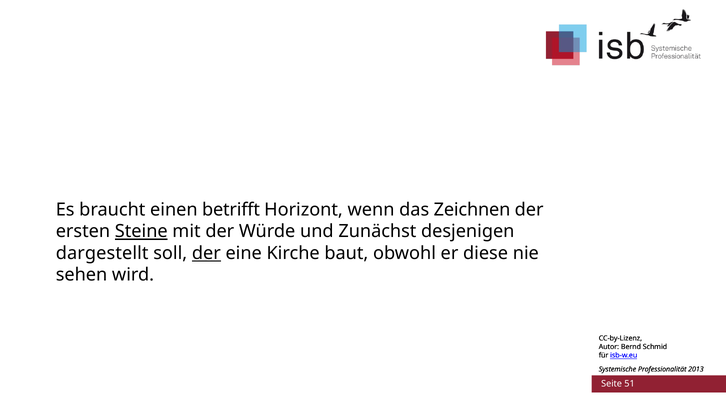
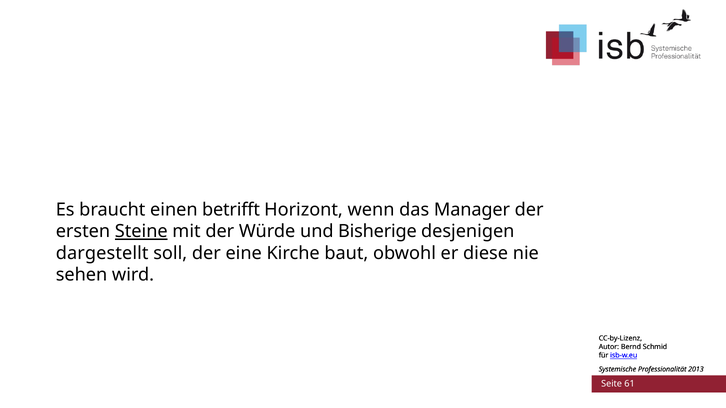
Zeichnen: Zeichnen -> Manager (472, 210)
Zunächst: Zunächst -> Bisherige (377, 232)
der underline: present -> none (206, 253)
51: 51 -> 61 (630, 384)
